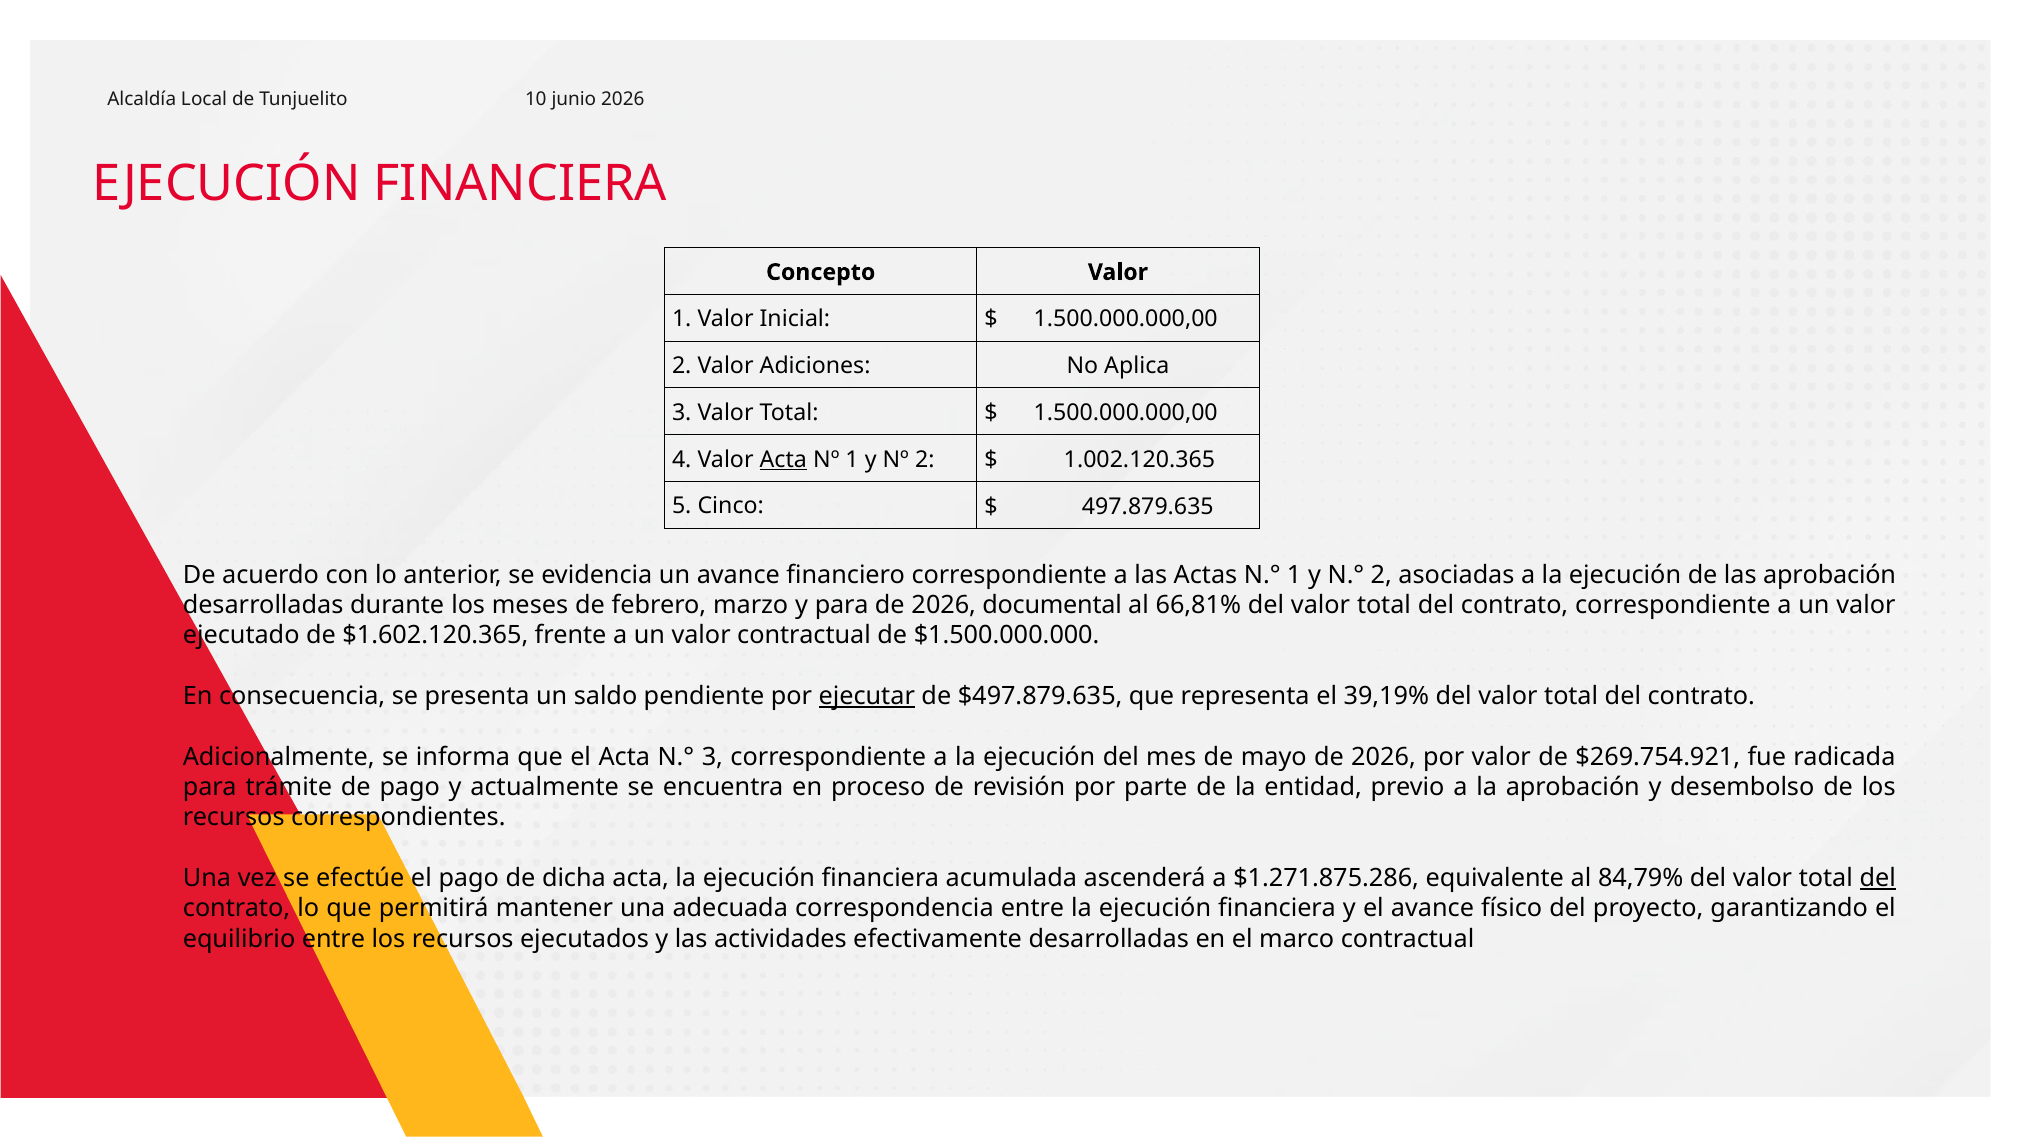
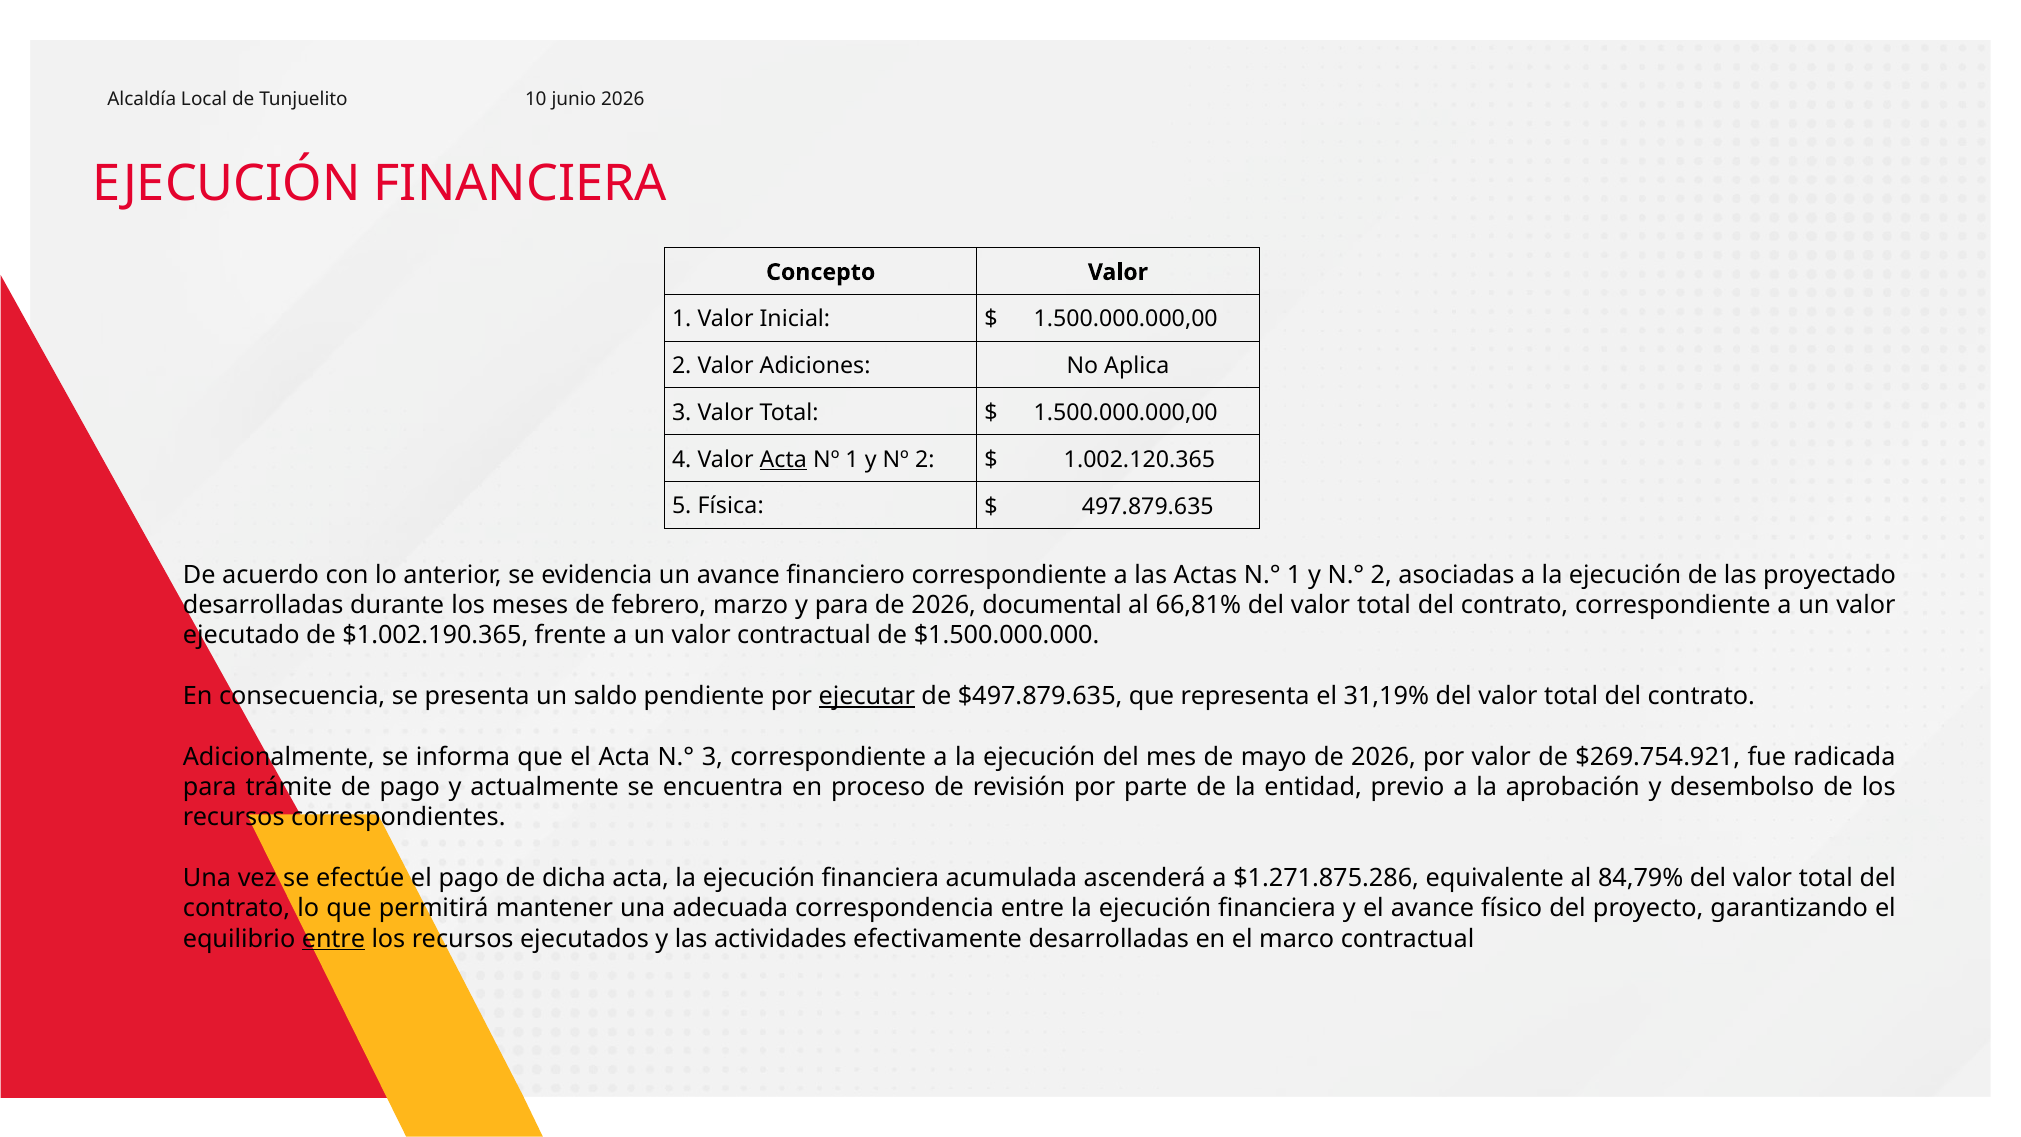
Cinco: Cinco -> Física (731, 506)
las aprobación: aprobación -> proyectado (1830, 575)
$1.602.120.365: $1.602.120.365 -> $1.002.190.365 (435, 635)
39,19%: 39,19% -> 31,19% (1386, 696)
del underline: present -> none (1878, 878)
entre underline: none -> present (333, 939)
